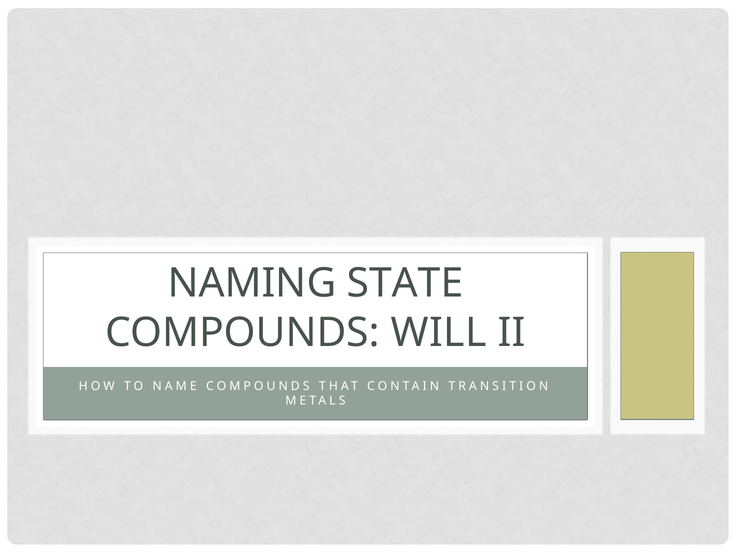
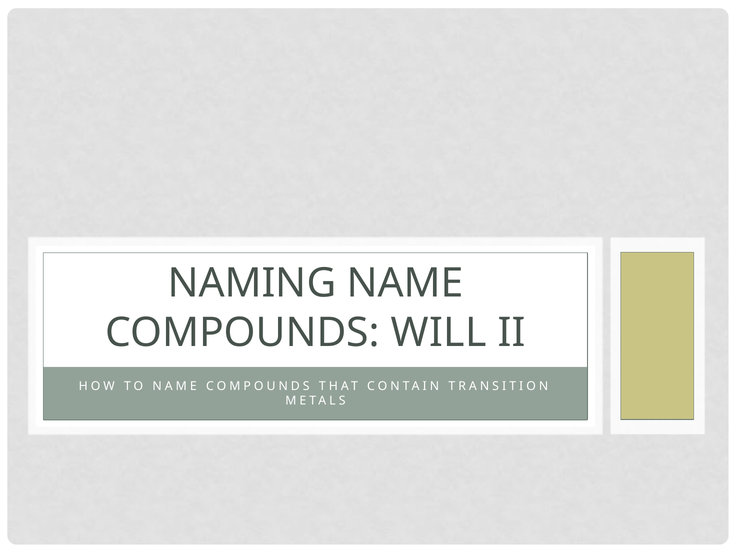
STATE: STATE -> NAME (405, 283)
